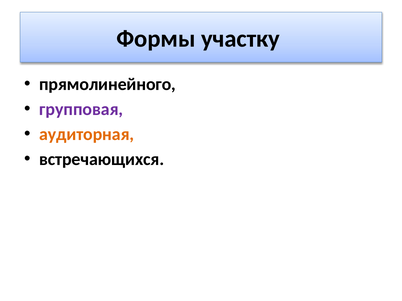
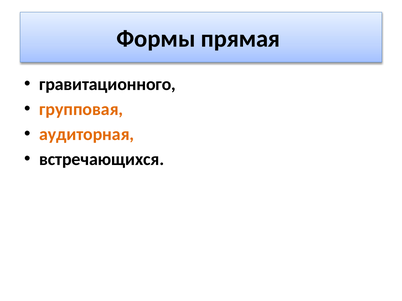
участку: участку -> прямая (241, 39)
прямолинейного: прямолинейного -> гравитационного (108, 84)
групповая colour: purple -> orange (81, 109)
